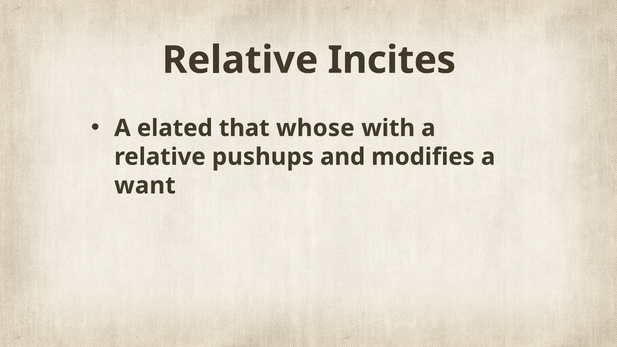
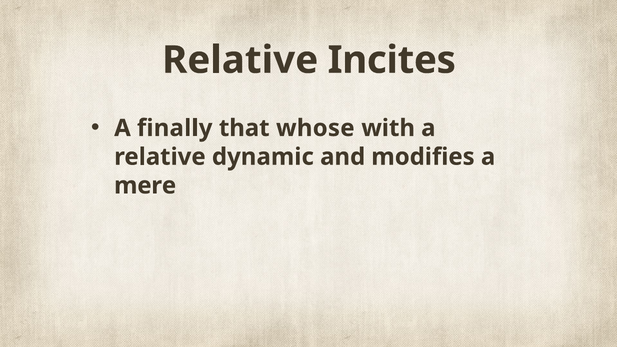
elated: elated -> finally (175, 128)
pushups: pushups -> dynamic (263, 157)
want: want -> mere (145, 186)
